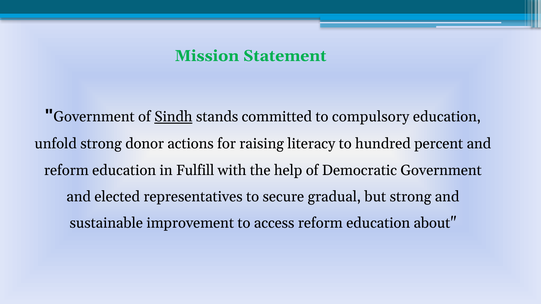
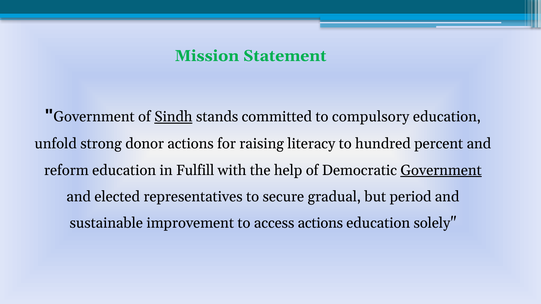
Government underline: none -> present (441, 170)
but strong: strong -> period (411, 197)
access reform: reform -> actions (320, 223)
about: about -> solely (435, 223)
